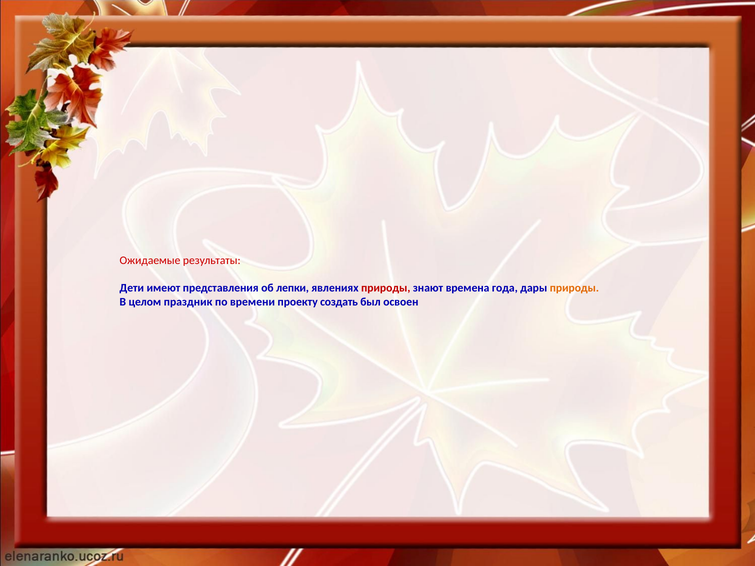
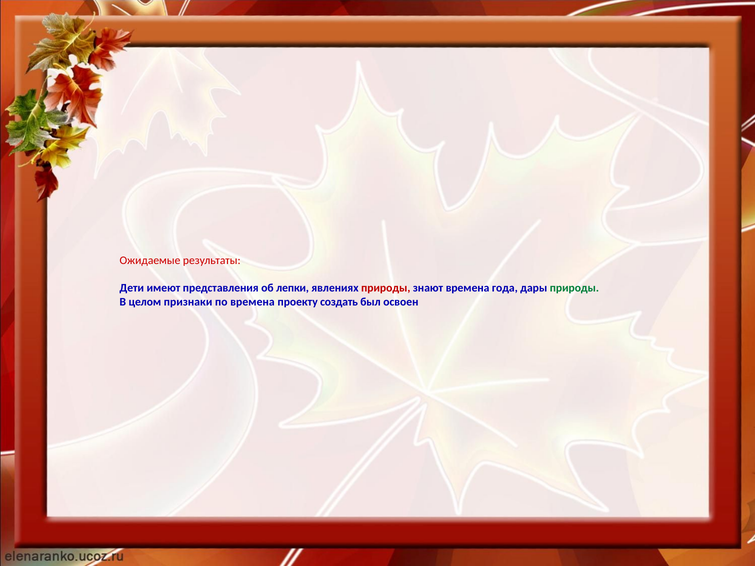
природы colour: orange -> green (574, 288)
праздник: праздник -> признаки (188, 302)
по времени: времени -> времена (252, 302)
